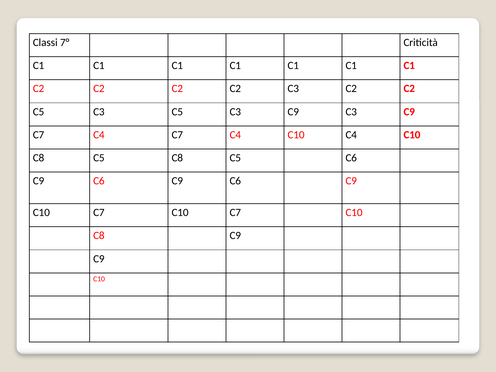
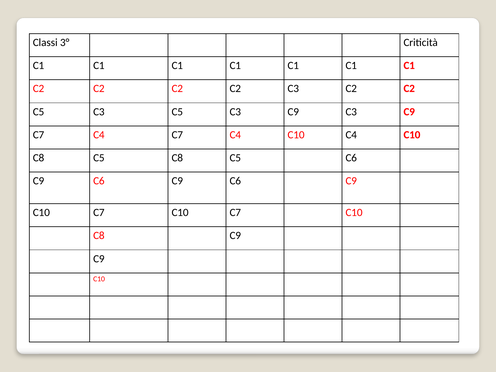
7°: 7° -> 3° (65, 43)
